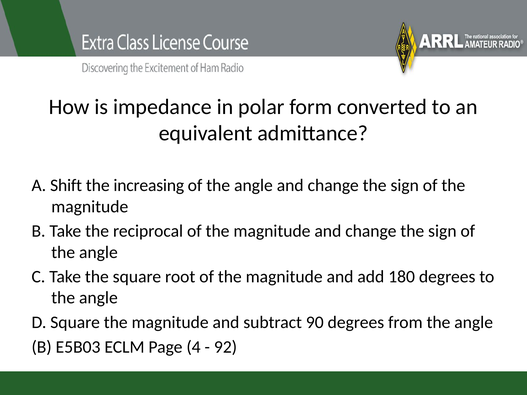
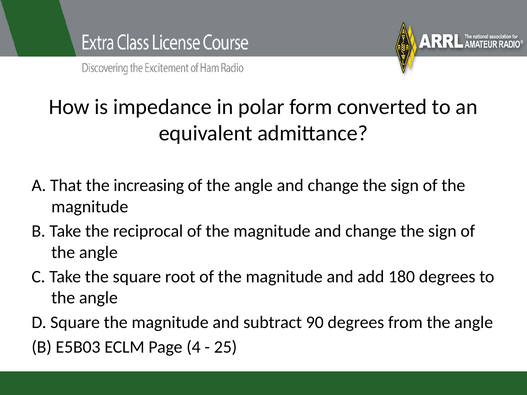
Shift: Shift -> That (66, 186)
92: 92 -> 25 (226, 347)
